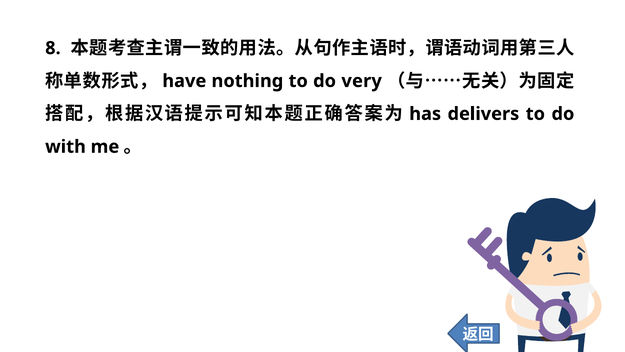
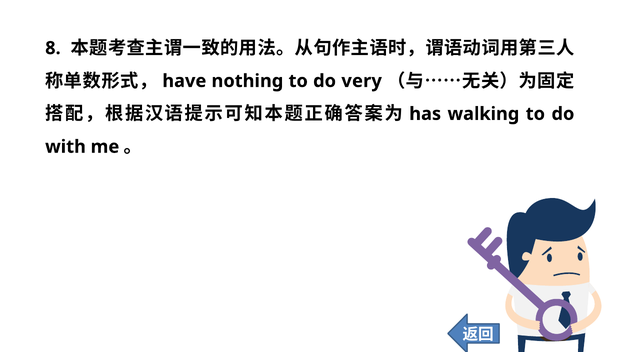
delivers: delivers -> walking (483, 114)
